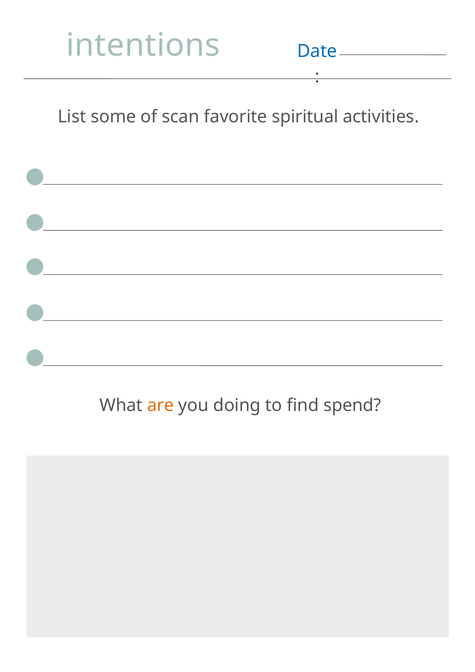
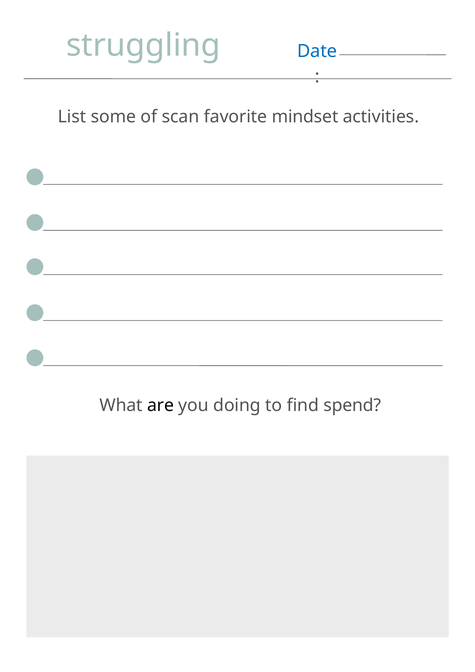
intentions: intentions -> struggling (143, 45)
spiritual: spiritual -> mindset (305, 117)
are colour: orange -> black (161, 406)
